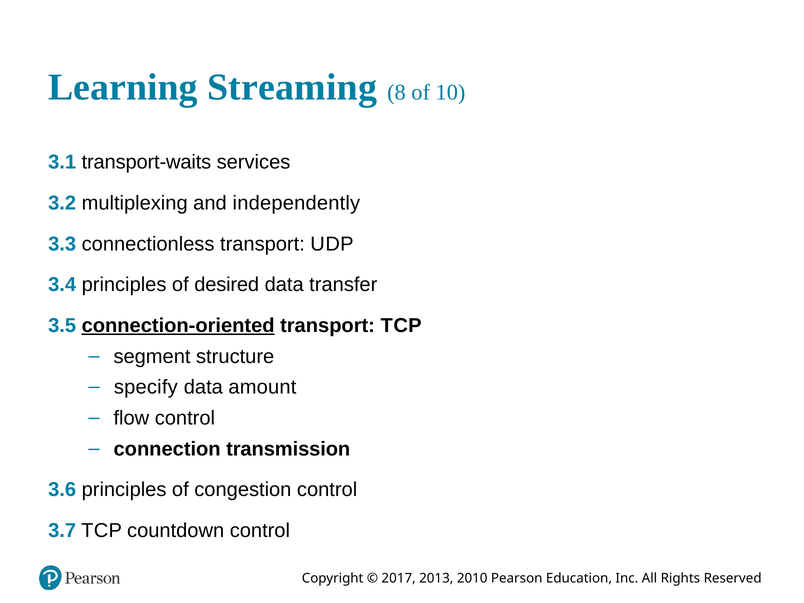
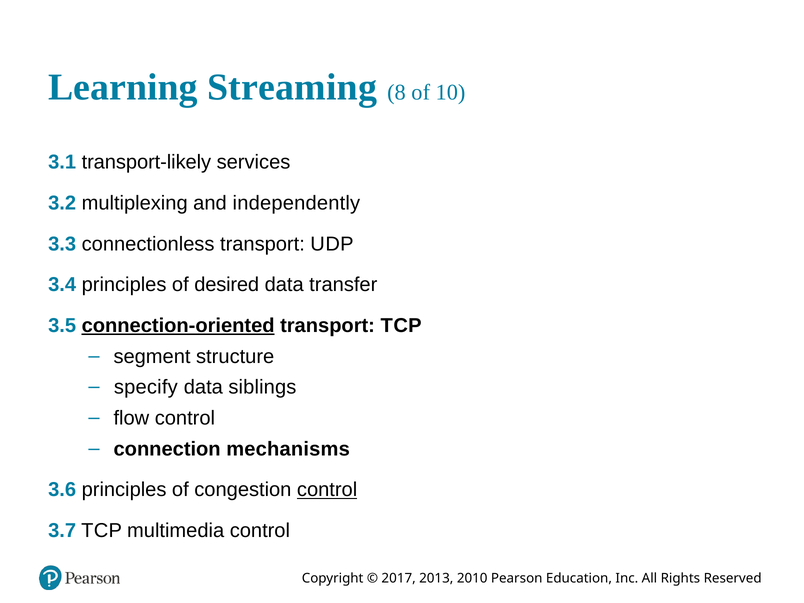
transport-waits: transport-waits -> transport-likely (146, 162)
amount: amount -> siblings (262, 387)
transmission: transmission -> mechanisms (288, 449)
control underline: none -> present (327, 490)
countdown: countdown -> multimedia (176, 531)
